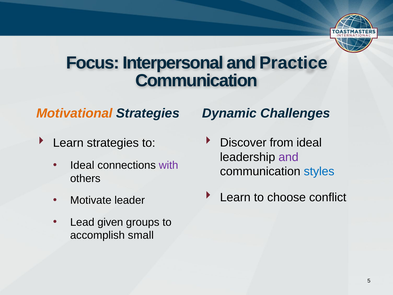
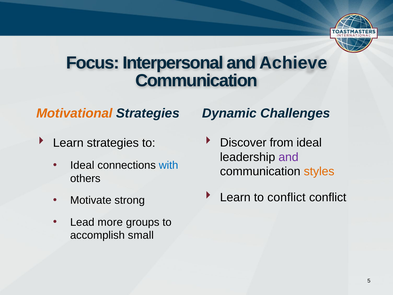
Practice: Practice -> Achieve (293, 63)
with colour: purple -> blue (169, 165)
styles colour: blue -> orange (319, 171)
to choose: choose -> conflict (286, 197)
leader: leader -> strong (130, 200)
given: given -> more (110, 222)
